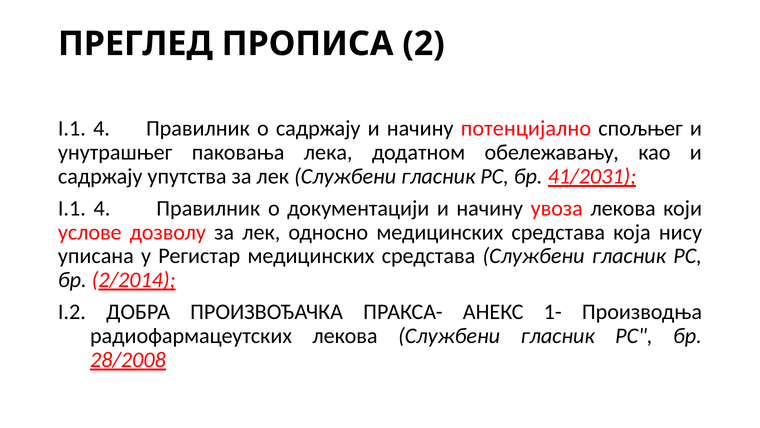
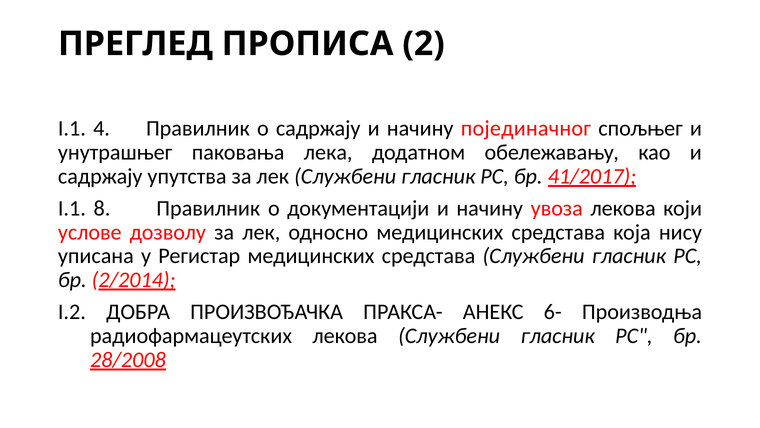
потенцијално: потенцијално -> појединачног (526, 128)
41/2031: 41/2031 -> 41/2017 (592, 176)
4: 4 -> 8 (102, 208)
1-: 1- -> 6- (553, 312)
